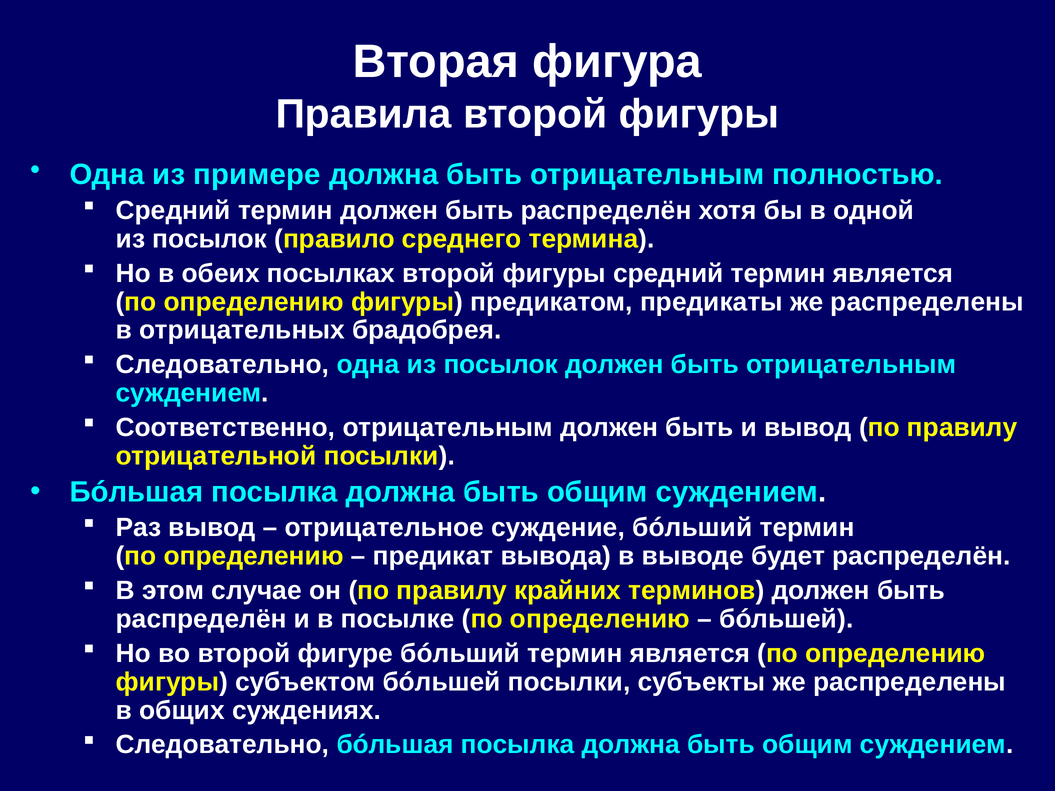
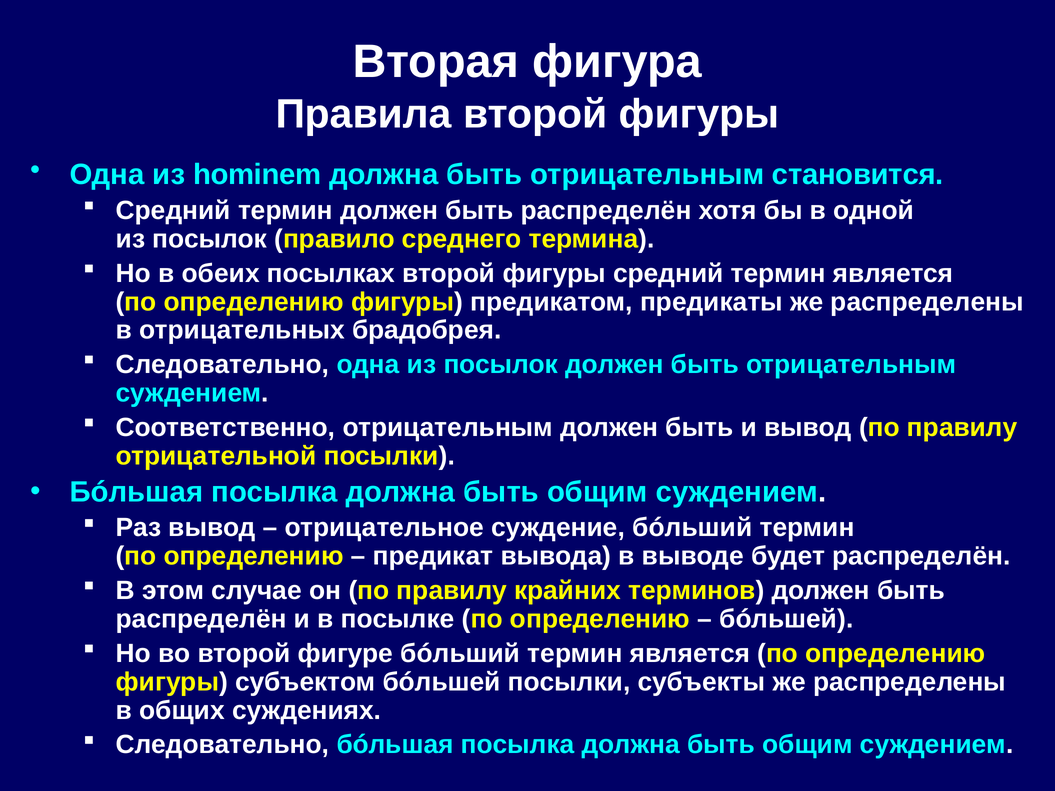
примере: примере -> hominem (257, 175)
полностью: полностью -> становится (858, 175)
